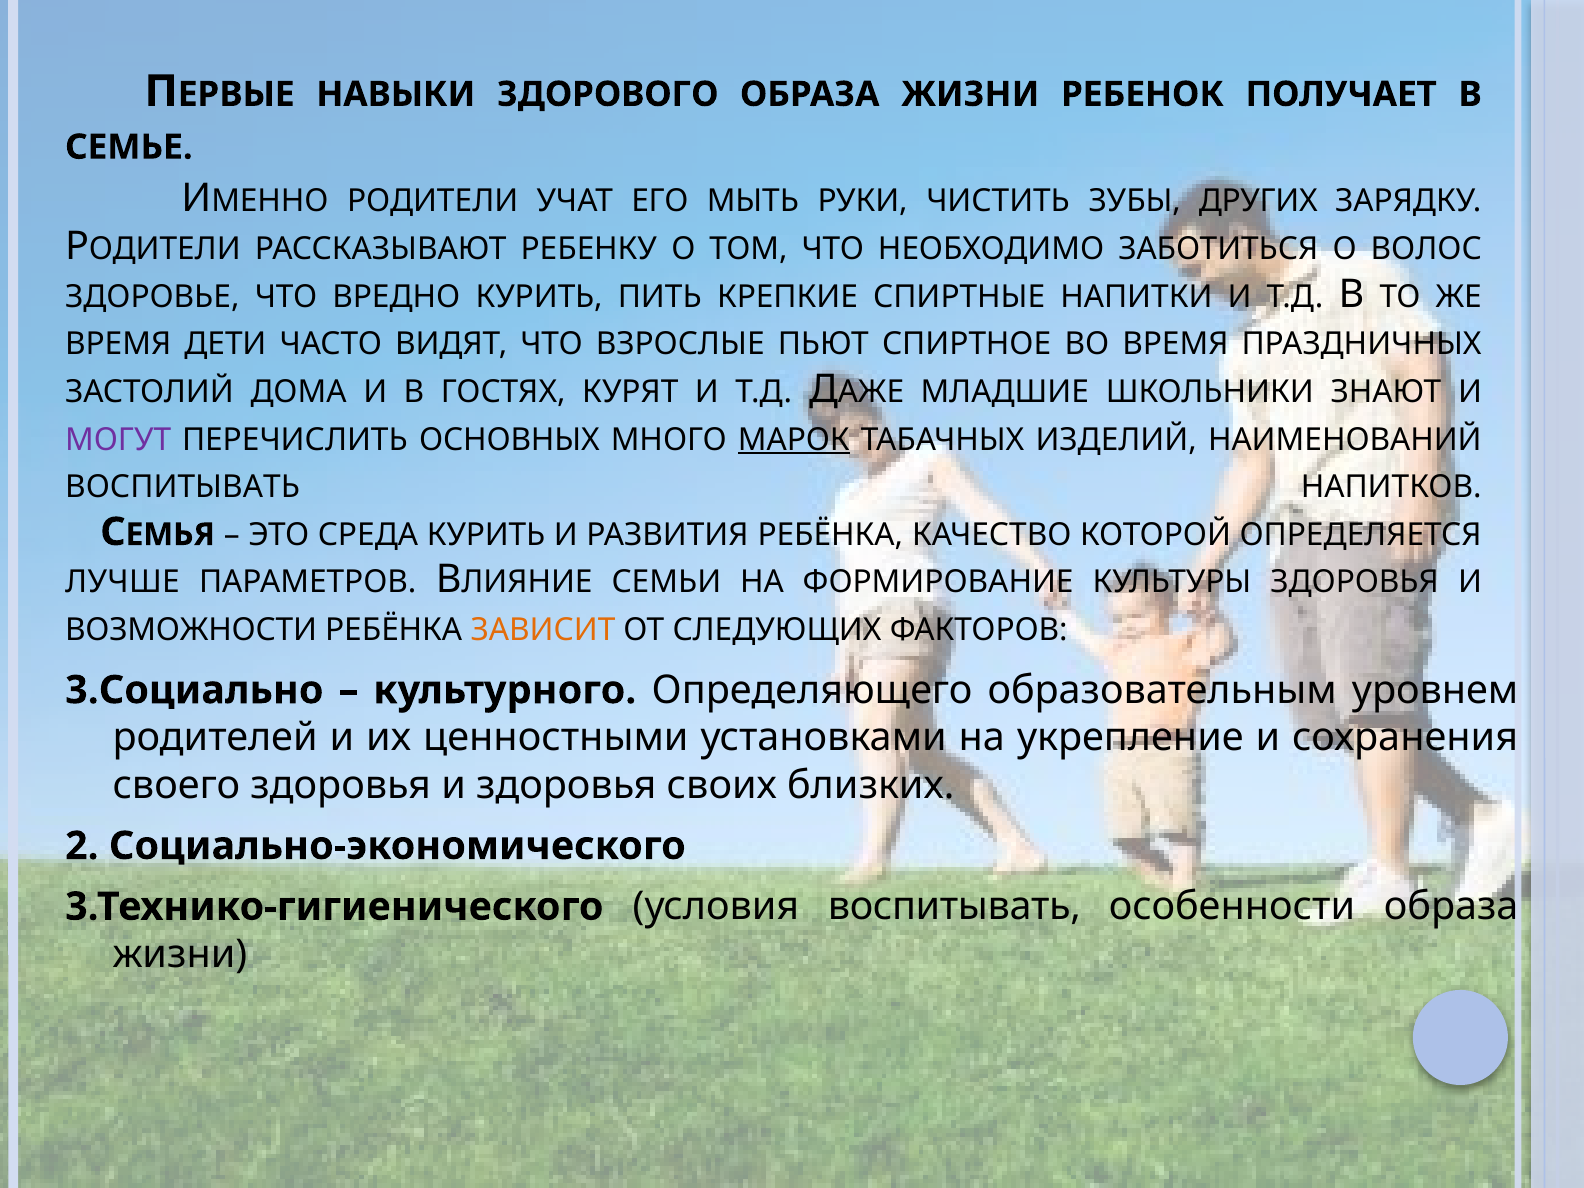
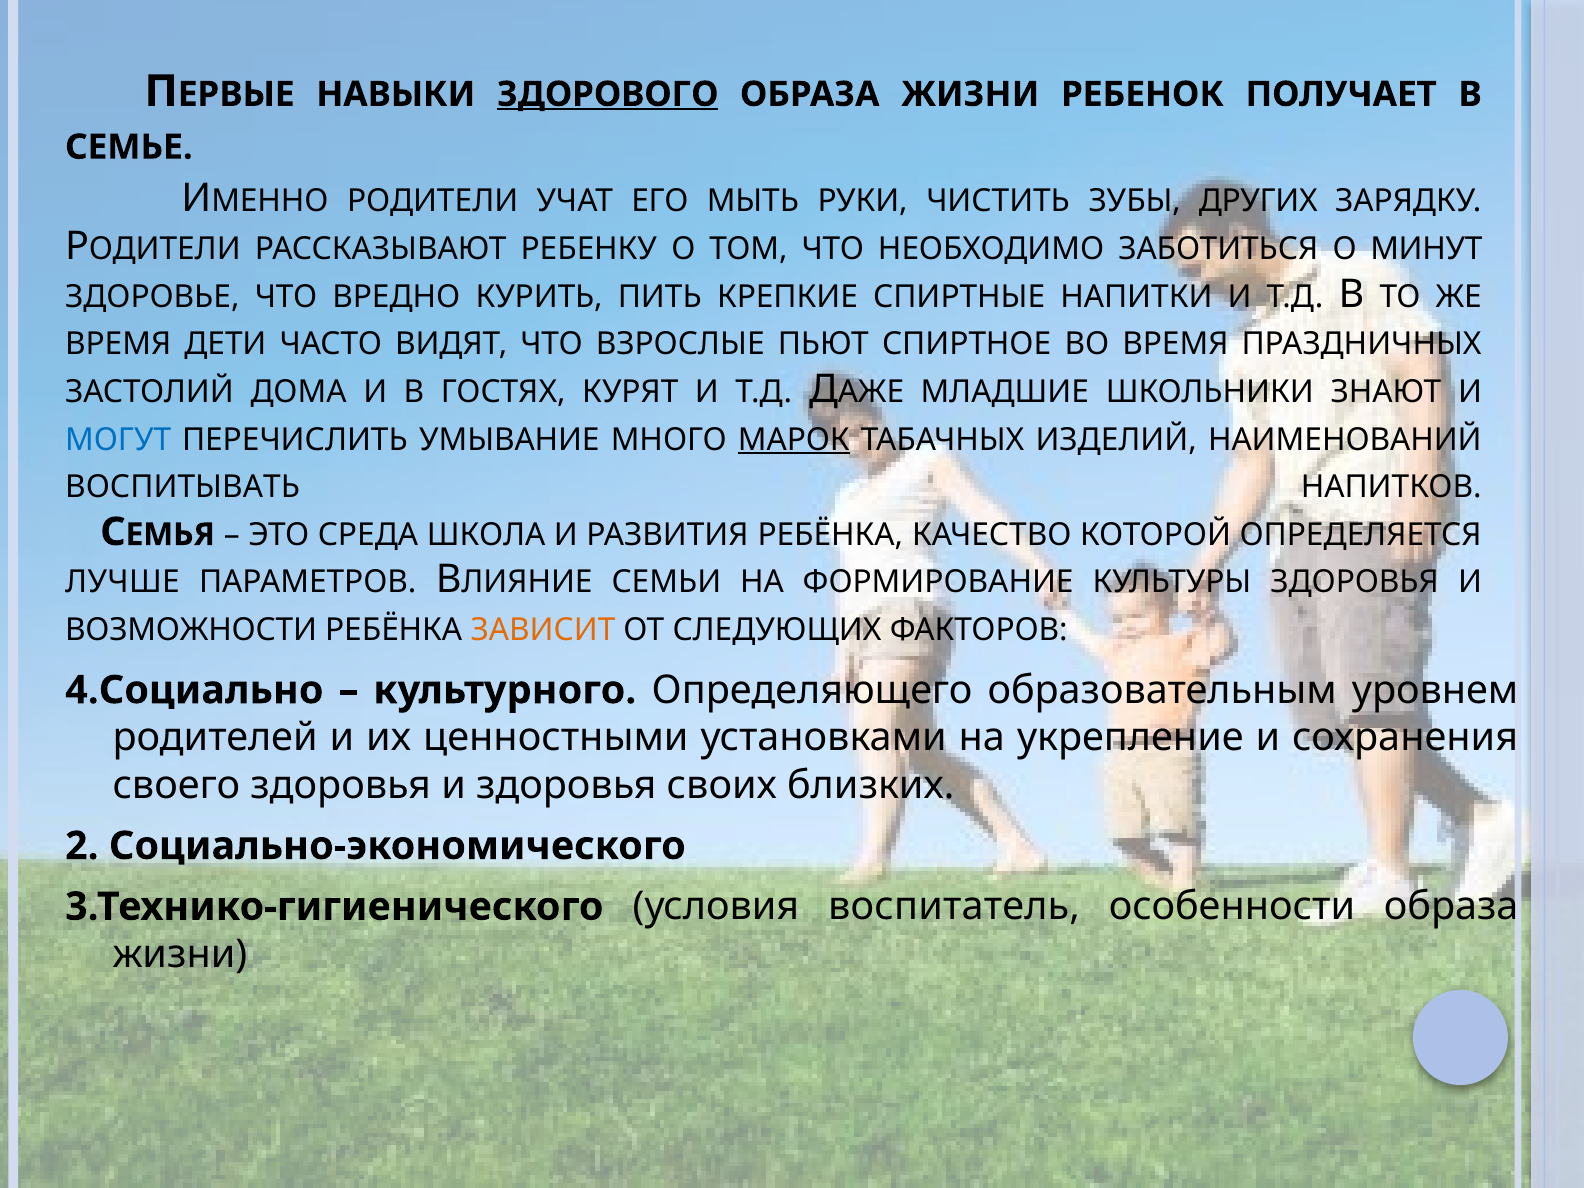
ЗДОРОВОГО underline: none -> present (608, 94)
ВОЛОС: ВОЛОС -> МИНУТ (1426, 249)
МОГУТ colour: purple -> blue (118, 440)
ОСНОВНЫХ: ОСНОВНЫХ -> УМЫВАНИЕ (509, 440)
СРЕДА КУРИТЬ: КУРИТЬ -> ШКОЛА (486, 535)
3.Социально: 3.Социально -> 4.Социально (194, 690)
условия воспитывать: воспитывать -> воспитатель (954, 907)
